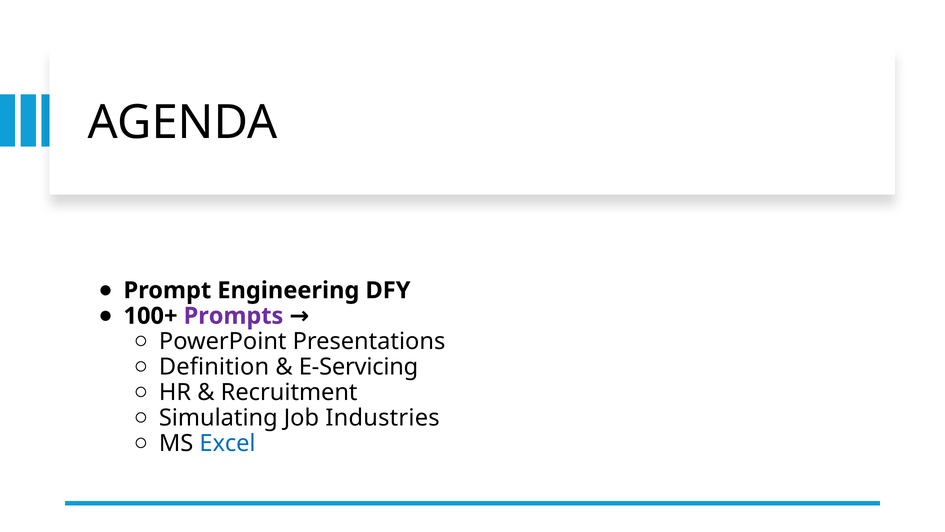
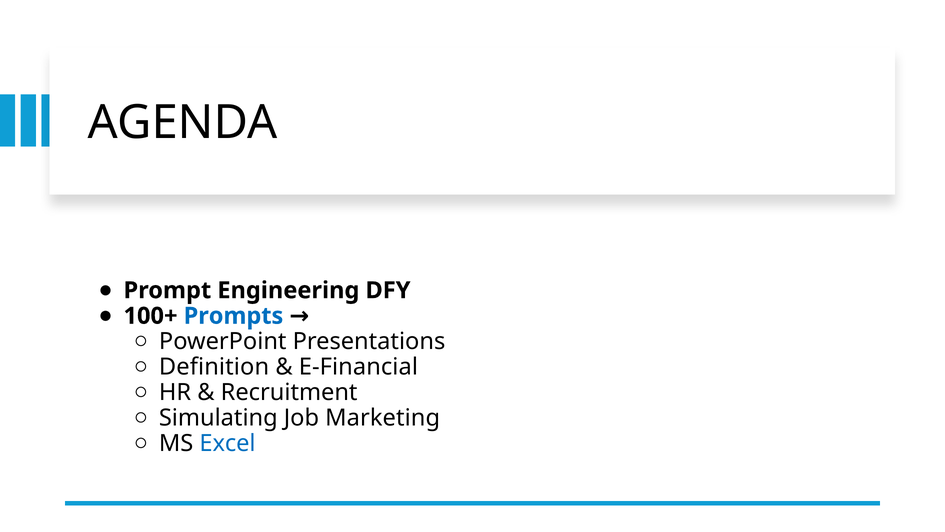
Prompts colour: purple -> blue (233, 316)
E-Servicing: E-Servicing -> E-Financial (358, 367)
Industries: Industries -> Marketing (383, 418)
